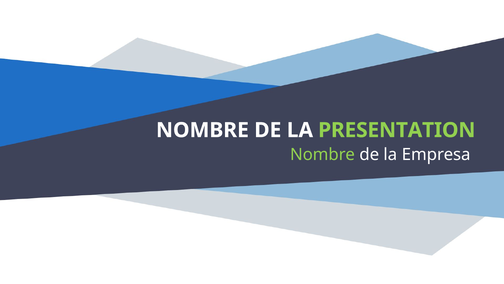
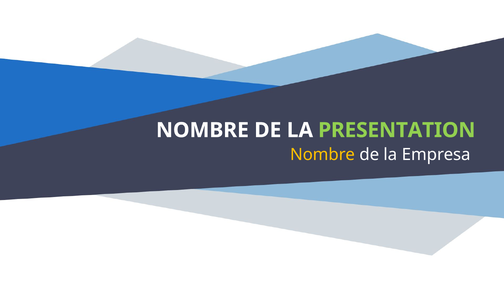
Nombre colour: light green -> yellow (323, 154)
